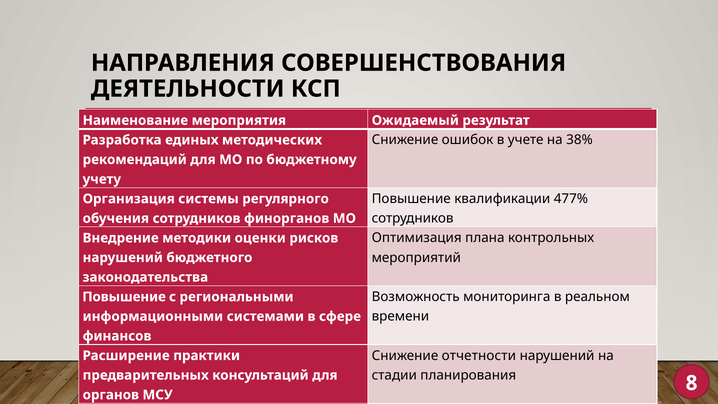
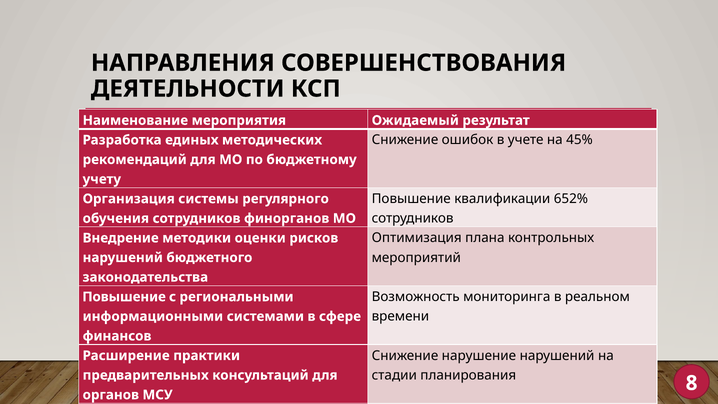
38%: 38% -> 45% (580, 140)
477%: 477% -> 652% (571, 199)
отчетности: отчетности -> нарушение (479, 356)
